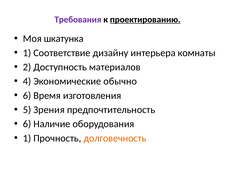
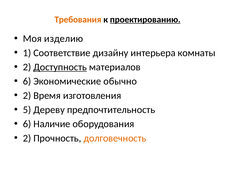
Требования colour: purple -> orange (78, 20)
шкатунка: шкатунка -> изделию (64, 39)
Доступность underline: none -> present (60, 67)
4: 4 -> 6 (27, 81)
6: 6 -> 2 (27, 96)
Зрения: Зрения -> Дереву (49, 110)
1: 1 -> 2 (27, 138)
